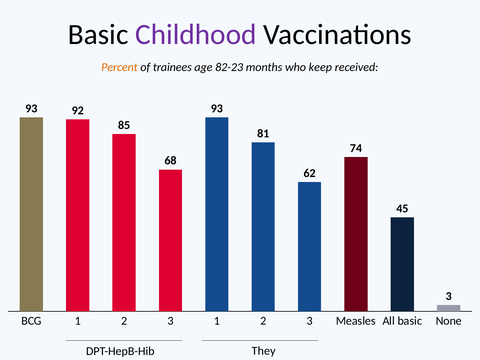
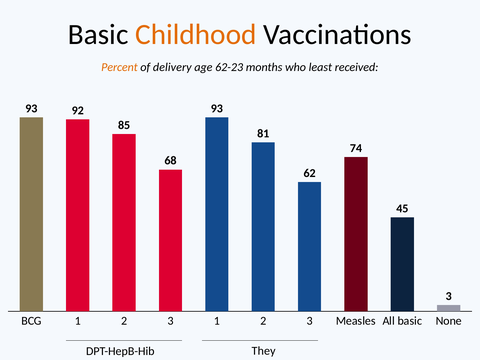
Childhood colour: purple -> orange (196, 35)
trainees: trainees -> delivery (172, 67)
82-23: 82-23 -> 62-23 (229, 67)
keep: keep -> least (320, 67)
